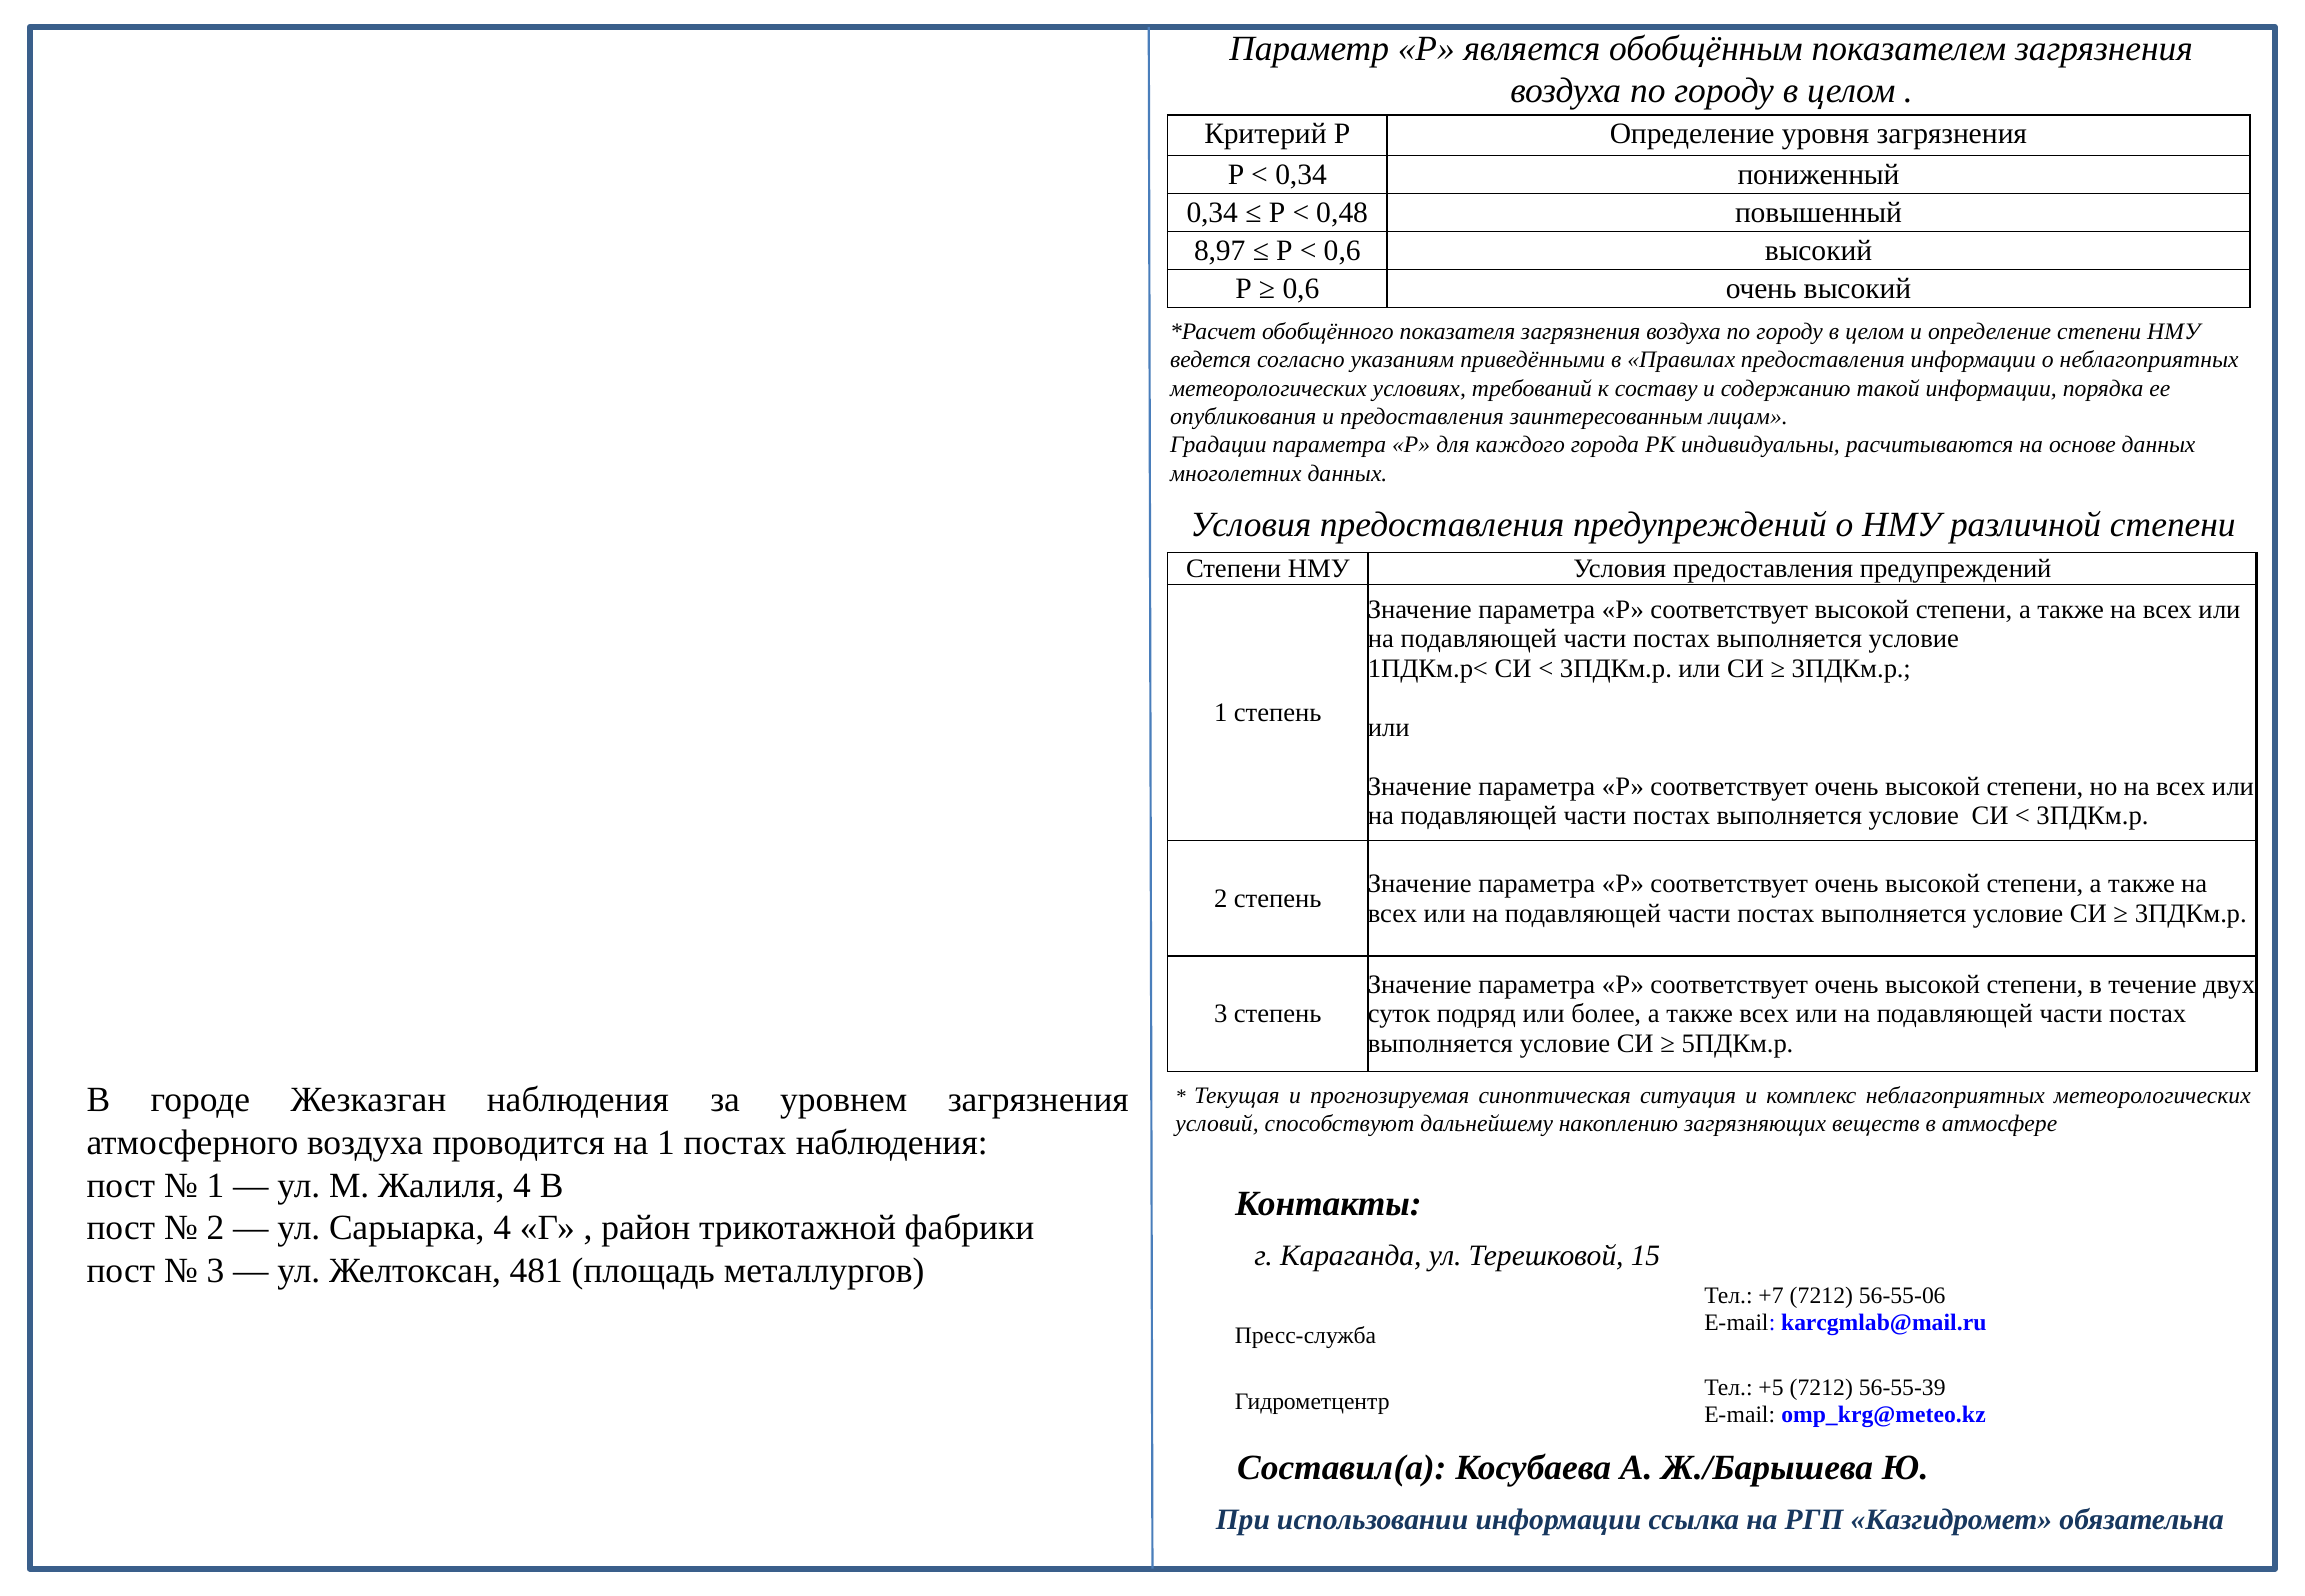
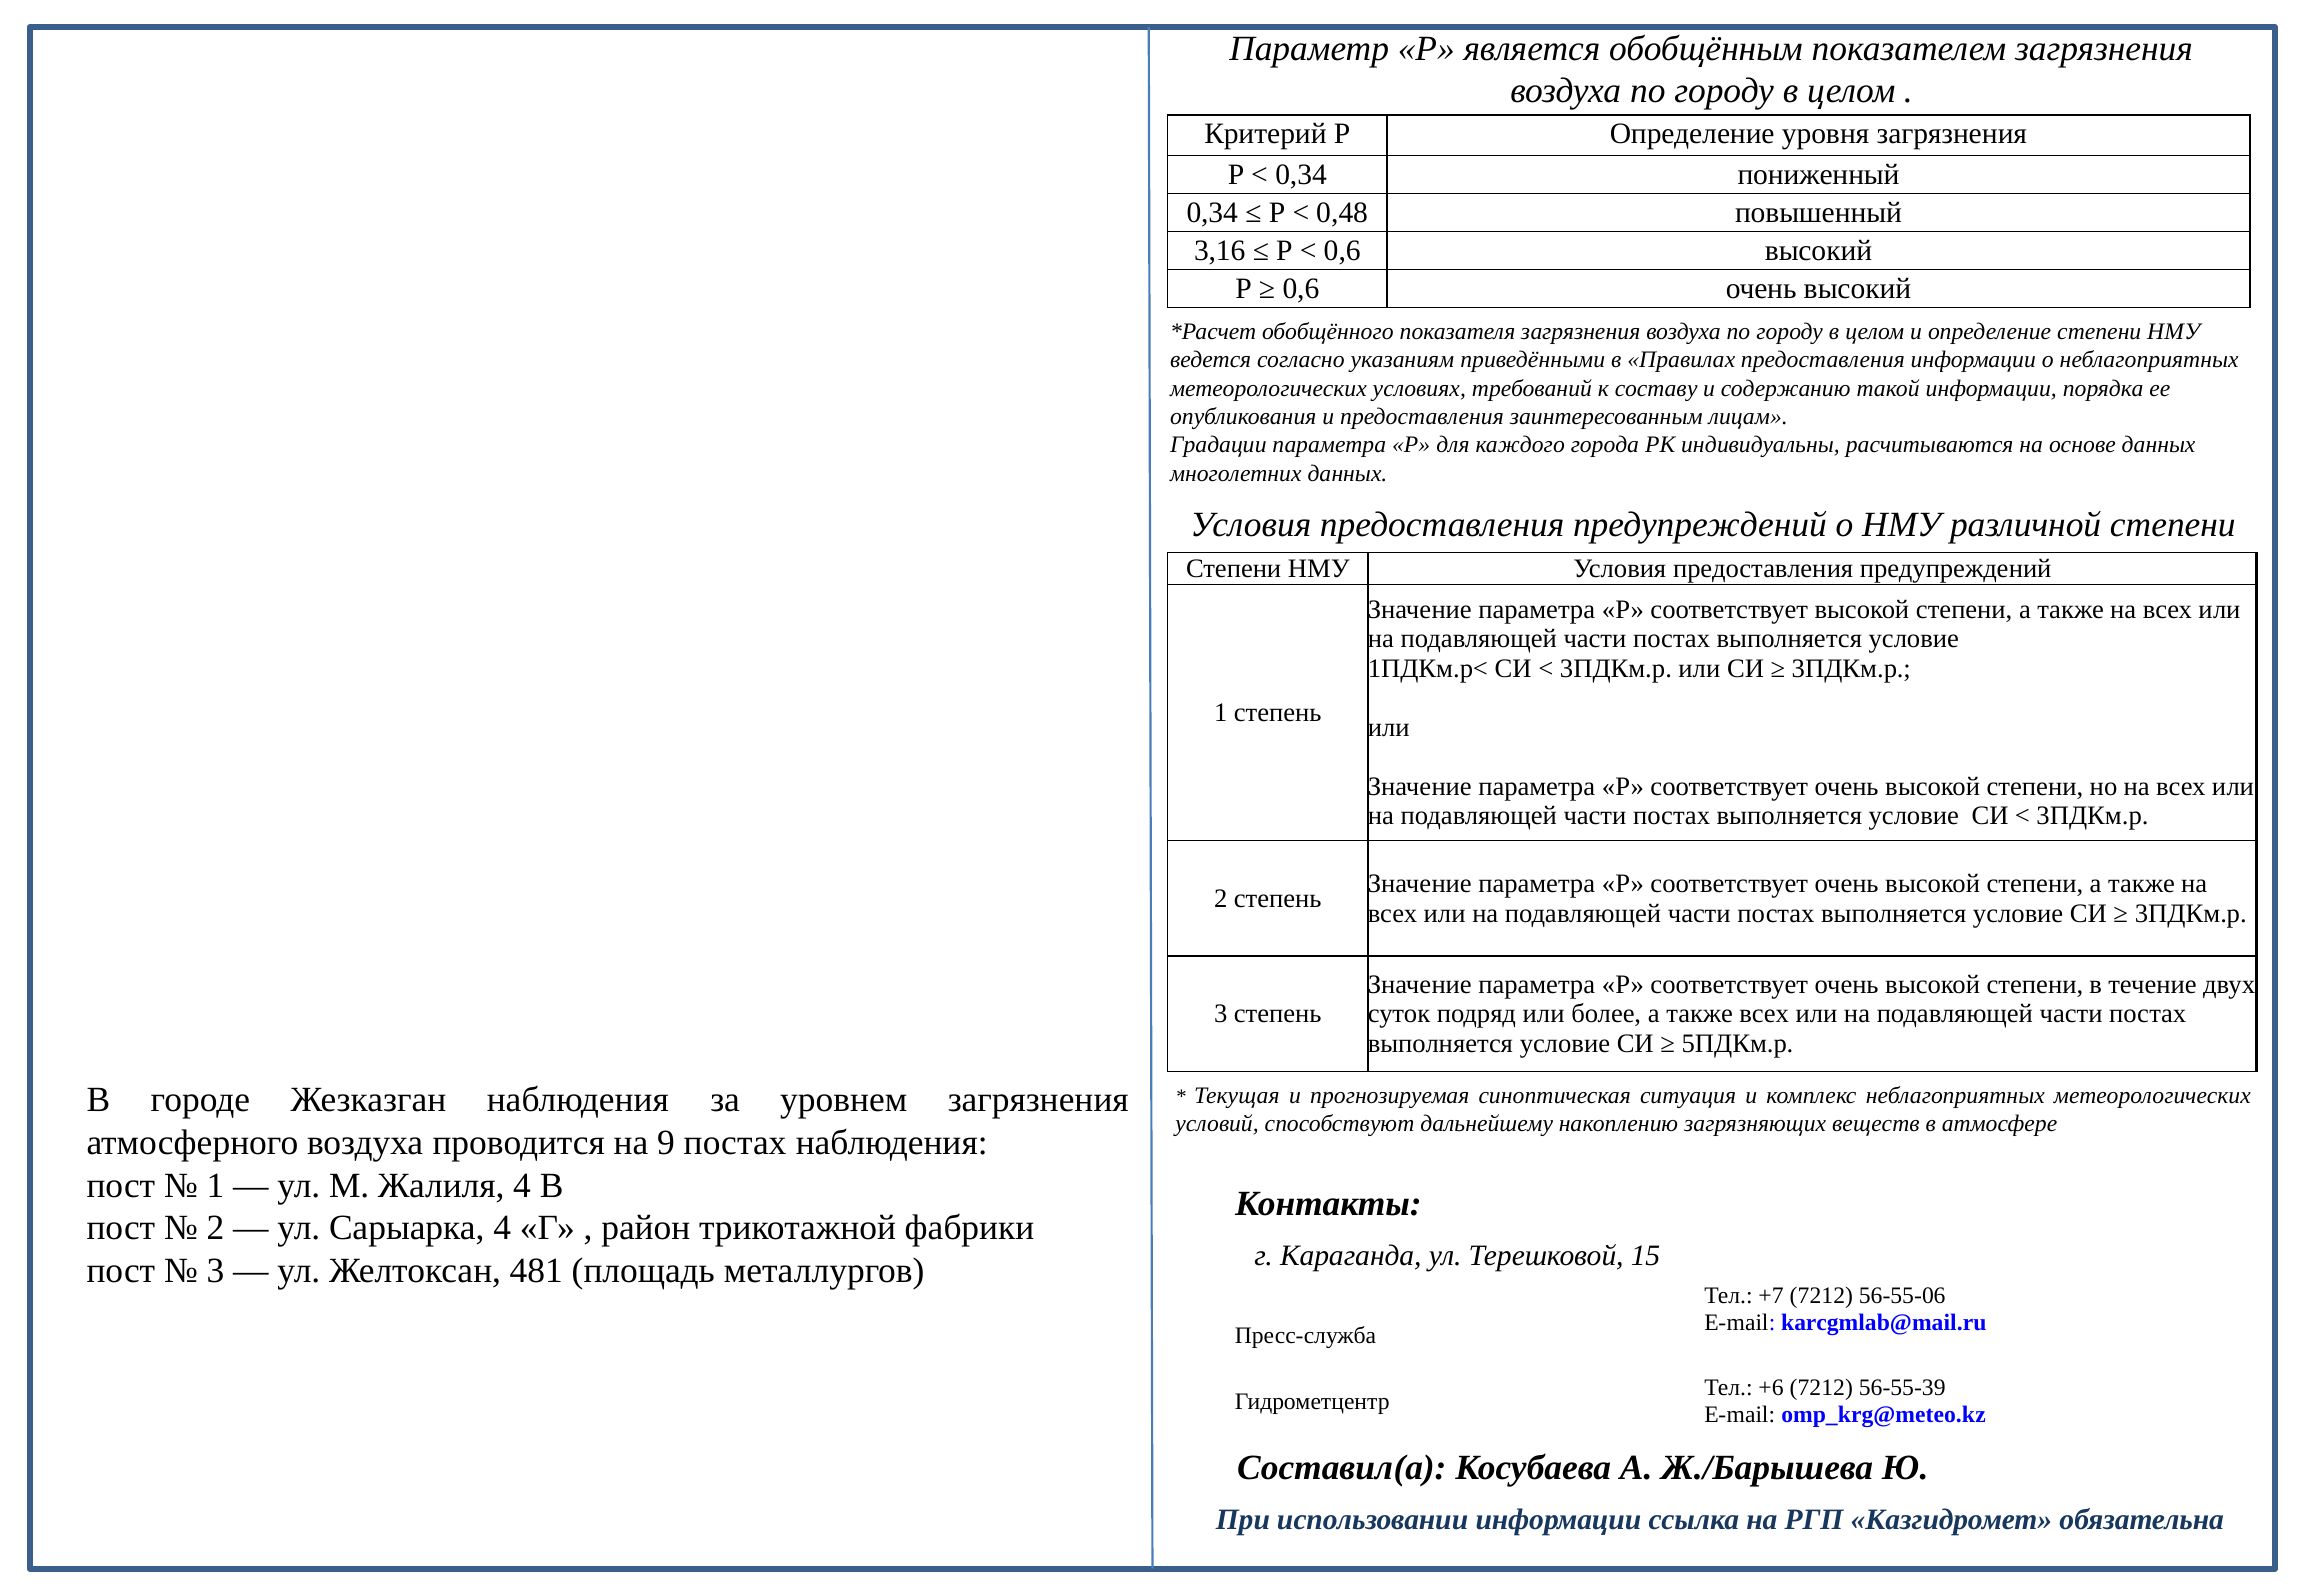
8,97: 8,97 -> 3,16 (1220, 250)
на 1: 1 -> 9 (666, 1143)
+5: +5 -> +6 (1771, 1388)
